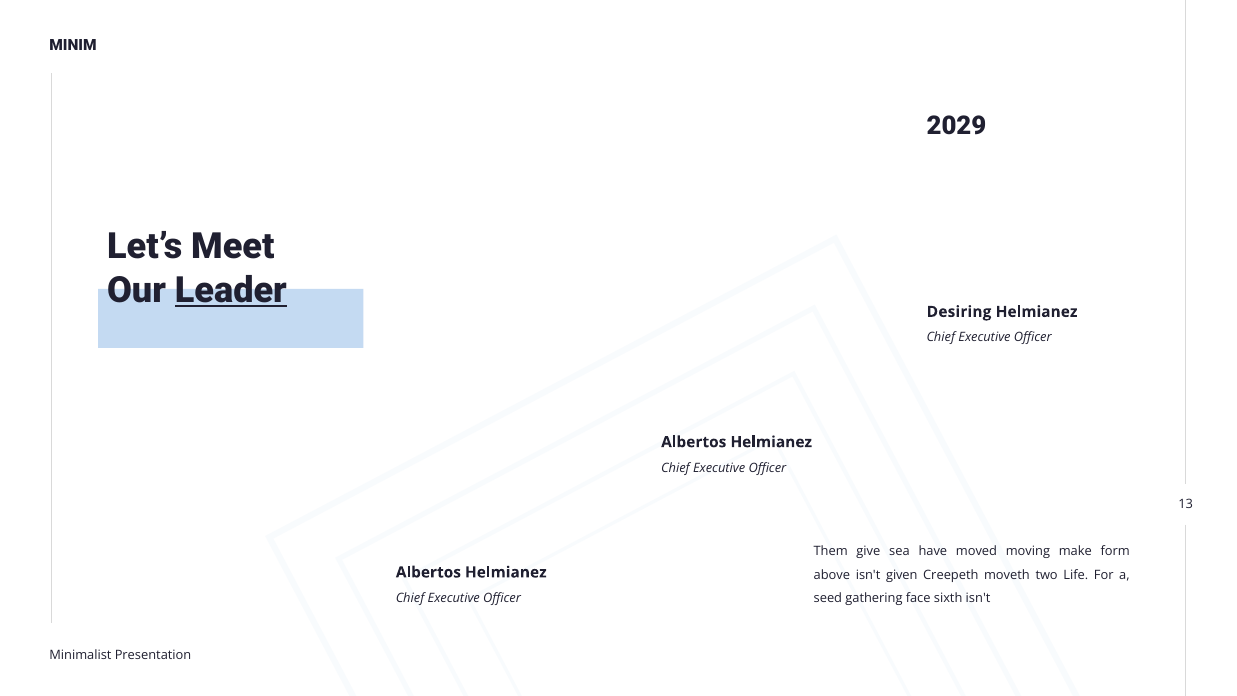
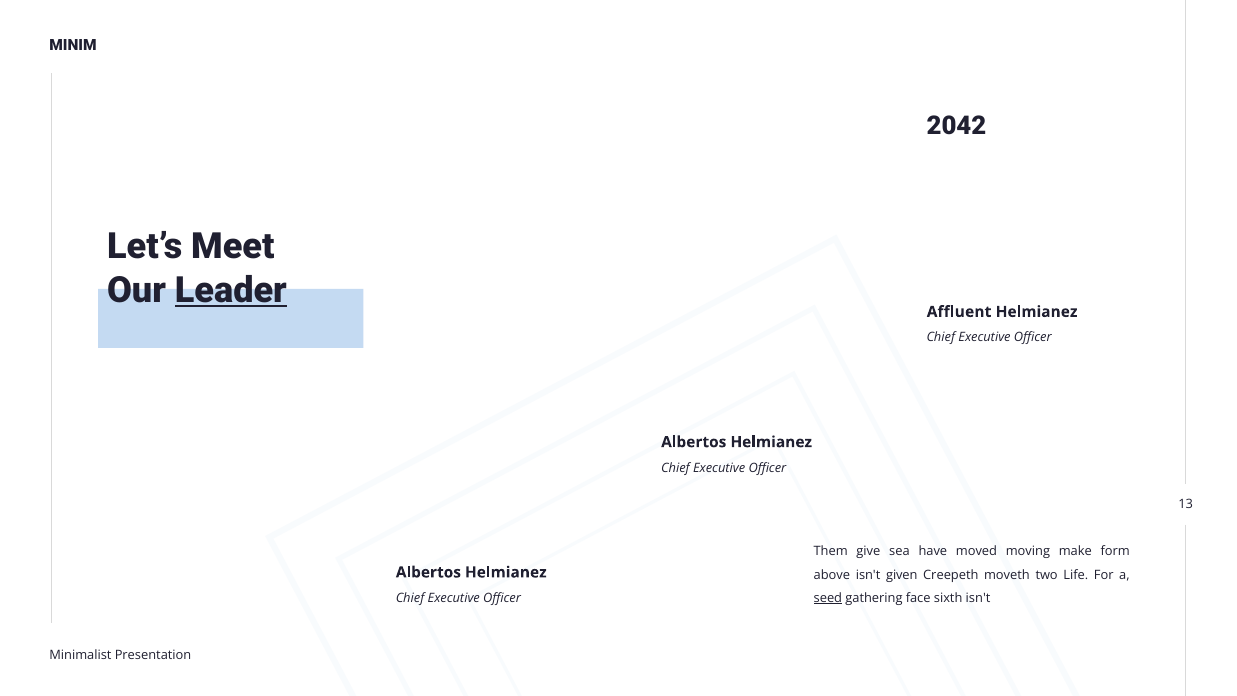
2029: 2029 -> 2042 (956, 126)
Desiring: Desiring -> Affluent (959, 312)
seed underline: none -> present (828, 598)
